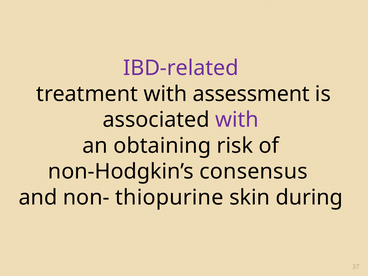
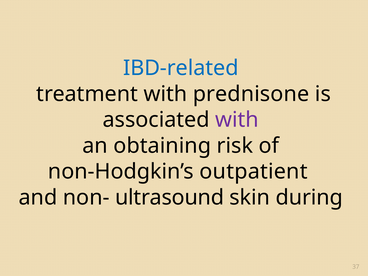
IBD-related colour: purple -> blue (181, 68)
assessment: assessment -> prednisone (251, 94)
consensus: consensus -> outpatient (254, 172)
thiopurine: thiopurine -> ultrasound (170, 197)
